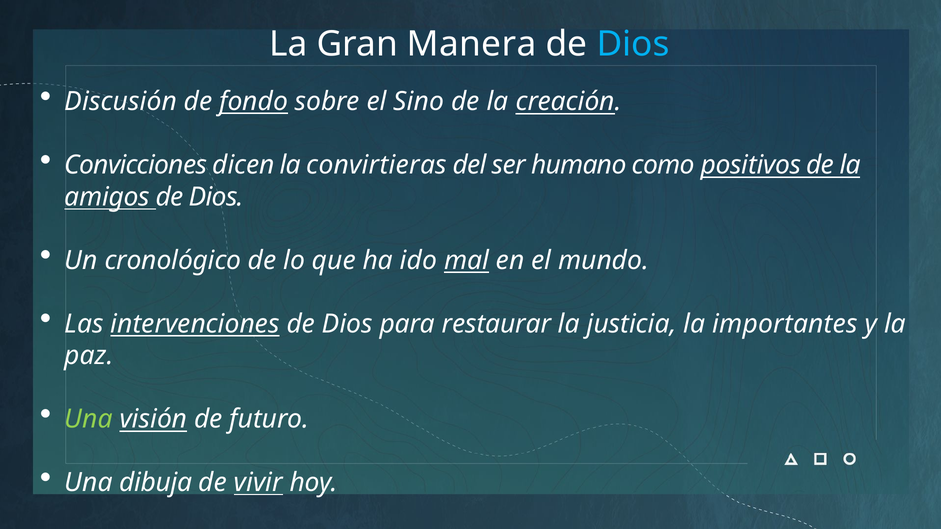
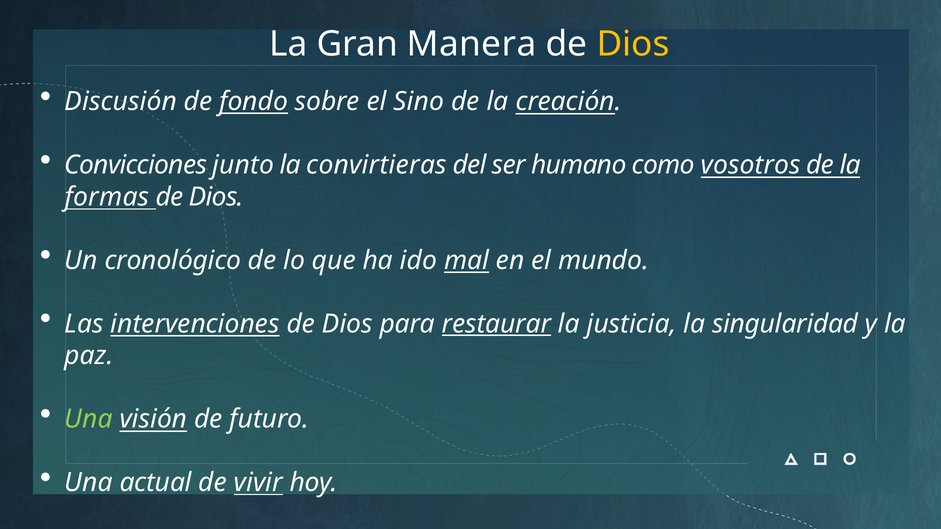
Dios colour: light blue -> yellow (633, 44)
dicen: dicen -> junto (243, 165)
positivos: positivos -> vosotros (751, 165)
amigos: amigos -> formas (107, 197)
restaurar underline: none -> present (496, 324)
importantes: importantes -> singularidad (785, 324)
dibuja: dibuja -> actual (156, 483)
